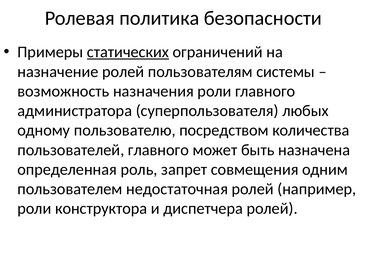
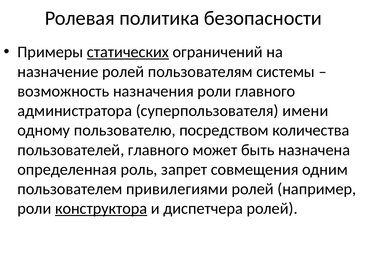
любых: любых -> имени (305, 111)
недостаточная: недостаточная -> привилегиями (177, 189)
конструктора underline: none -> present (101, 208)
